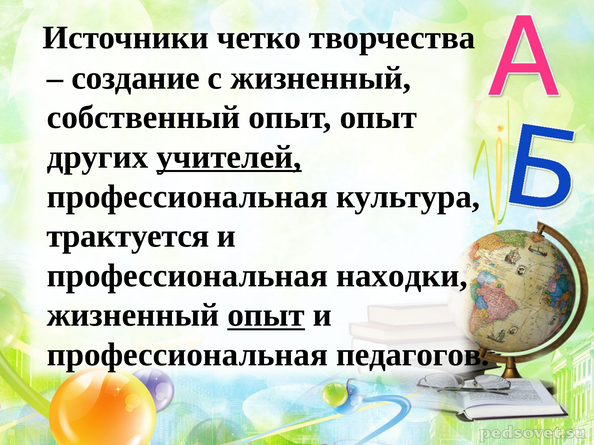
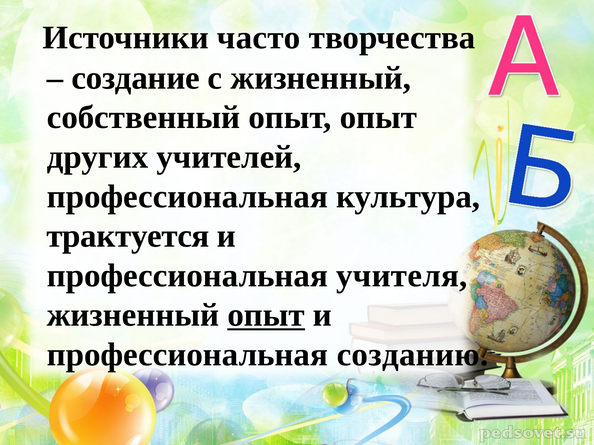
четко: четко -> часто (259, 38)
учителей underline: present -> none (229, 157)
находки: находки -> учителя (402, 276)
педагогов: педагогов -> созданию (413, 355)
